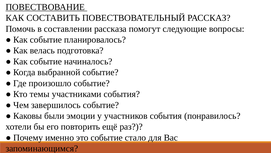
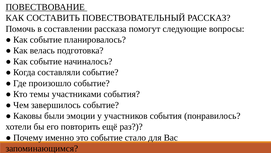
выбранной: выбранной -> составляли (59, 72)
